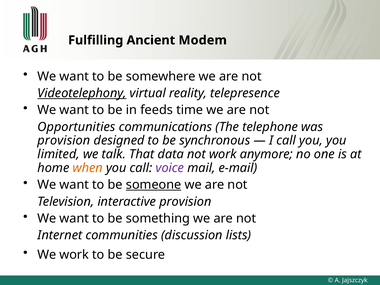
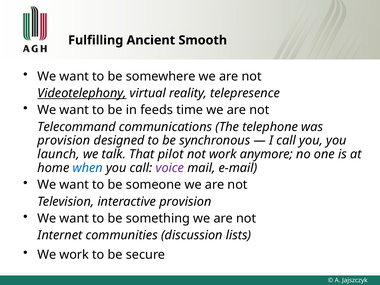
Modem: Modem -> Smooth (203, 40)
Opportunities: Opportunities -> Telecommand (77, 127)
limited: limited -> launch (59, 154)
data: data -> pilot (171, 154)
when colour: orange -> blue (88, 168)
someone underline: present -> none (154, 185)
